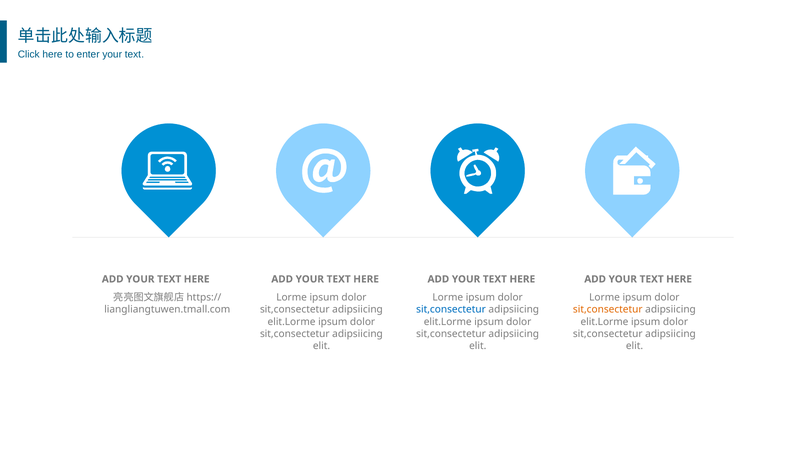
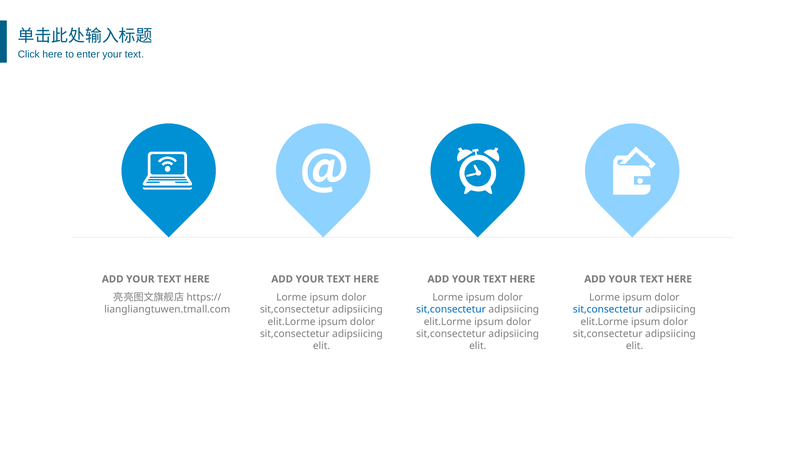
sit,consectetur colour: orange -> blue (608, 309)
